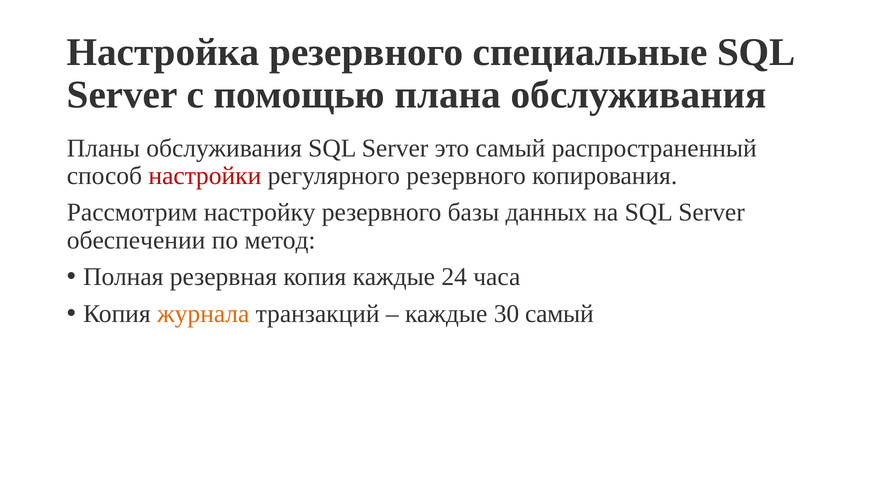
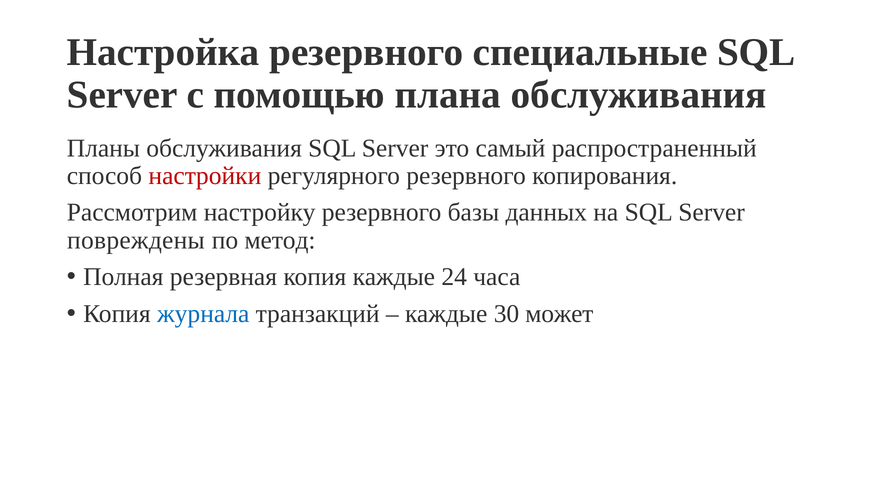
обеспечении: обеспечении -> повреждены (136, 240)
журнала colour: orange -> blue (203, 313)
30 самый: самый -> может (559, 313)
